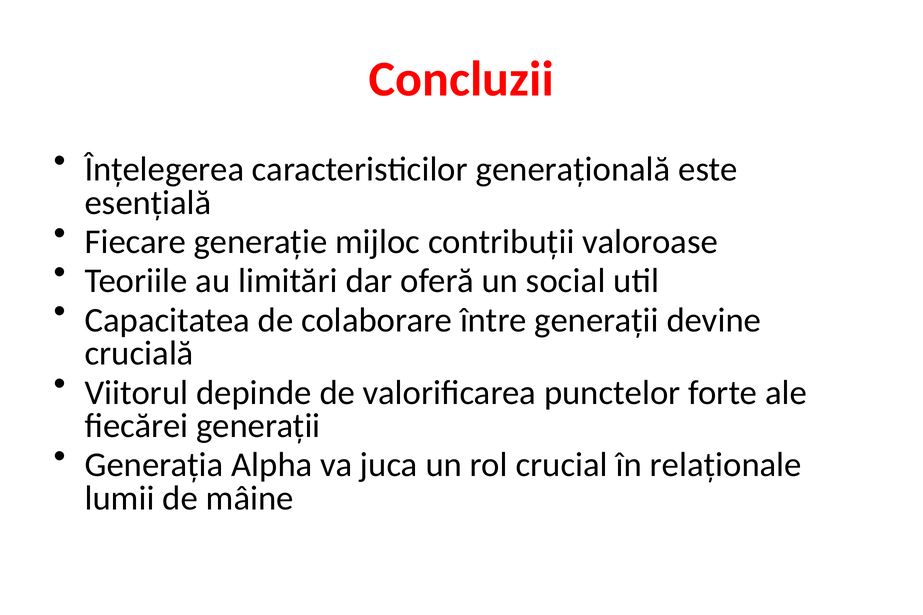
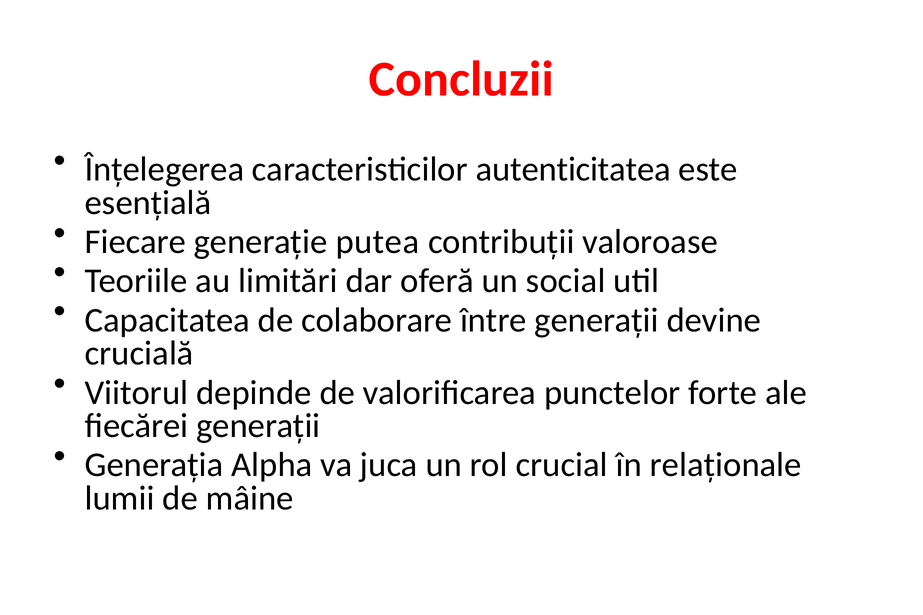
generațională: generațională -> autenticitatea (573, 169)
mijloc: mijloc -> putea (377, 242)
